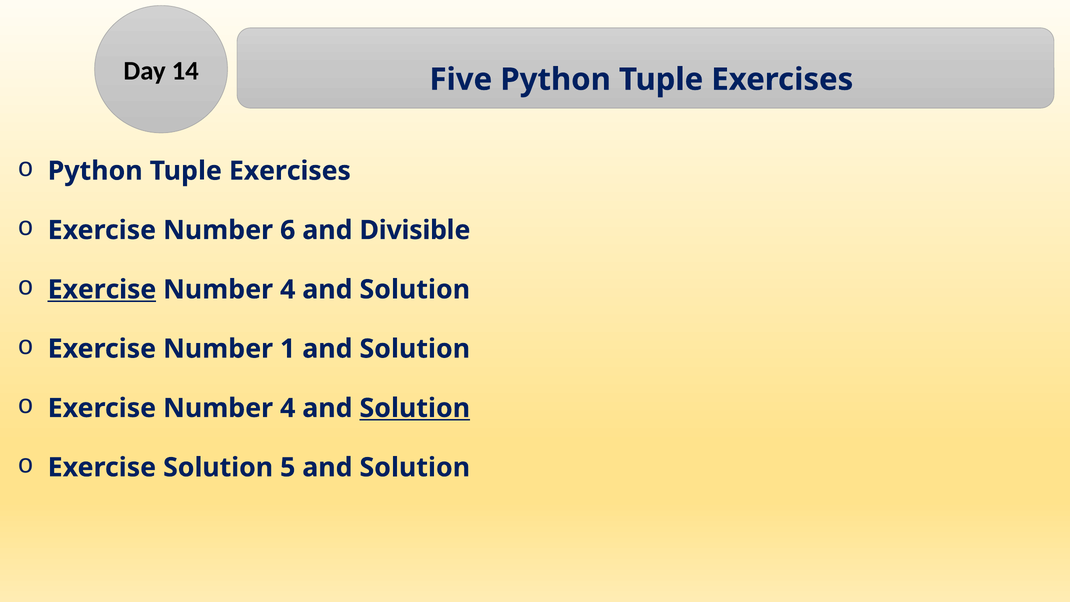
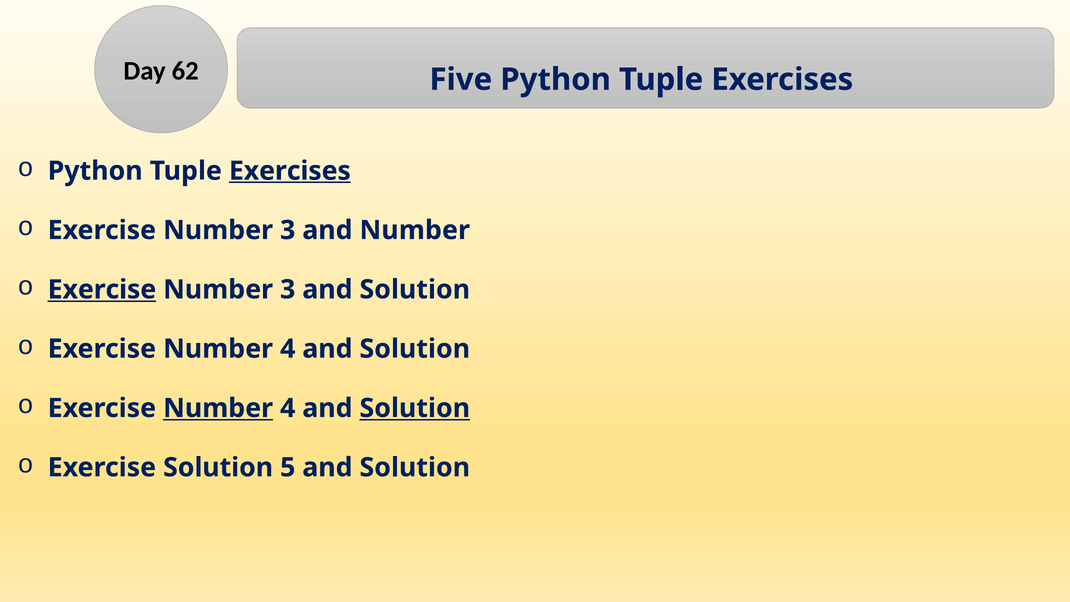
14: 14 -> 62 (185, 71)
Exercises underline: none -> present (290, 171)
6: 6 -> 3 (288, 230)
and Divisible: Divisible -> Number (415, 230)
4: 4 -> 3 (288, 289)
1: 1 -> 4 (288, 349)
Number underline: none -> present (218, 408)
